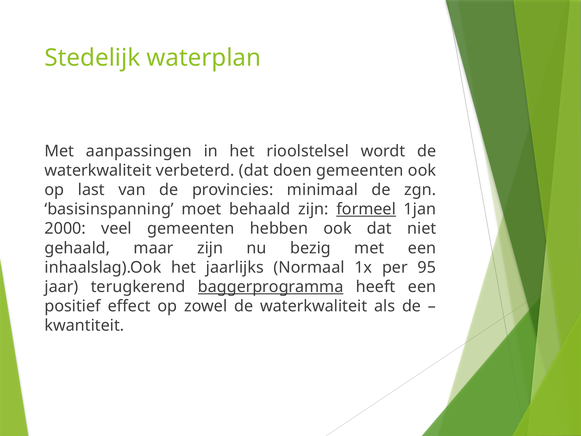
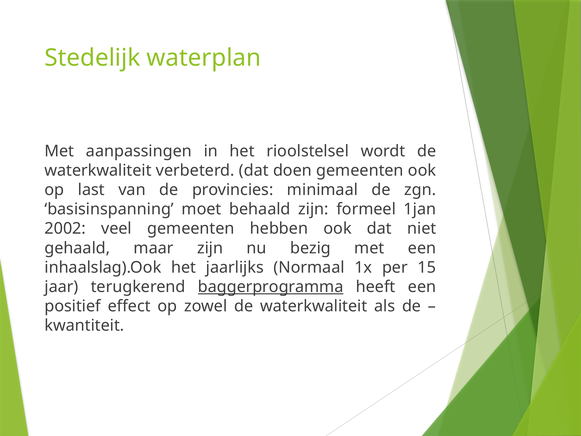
formeel underline: present -> none (366, 209)
2000: 2000 -> 2002 (65, 229)
95: 95 -> 15 (427, 267)
